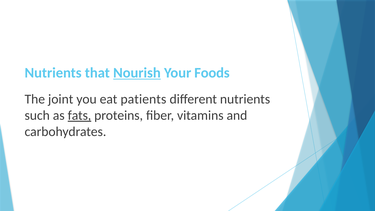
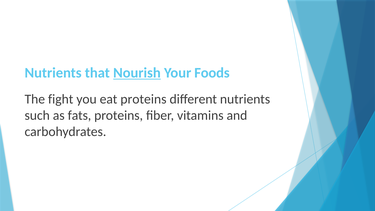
joint: joint -> fight (61, 99)
eat patients: patients -> proteins (143, 99)
fats underline: present -> none (79, 115)
